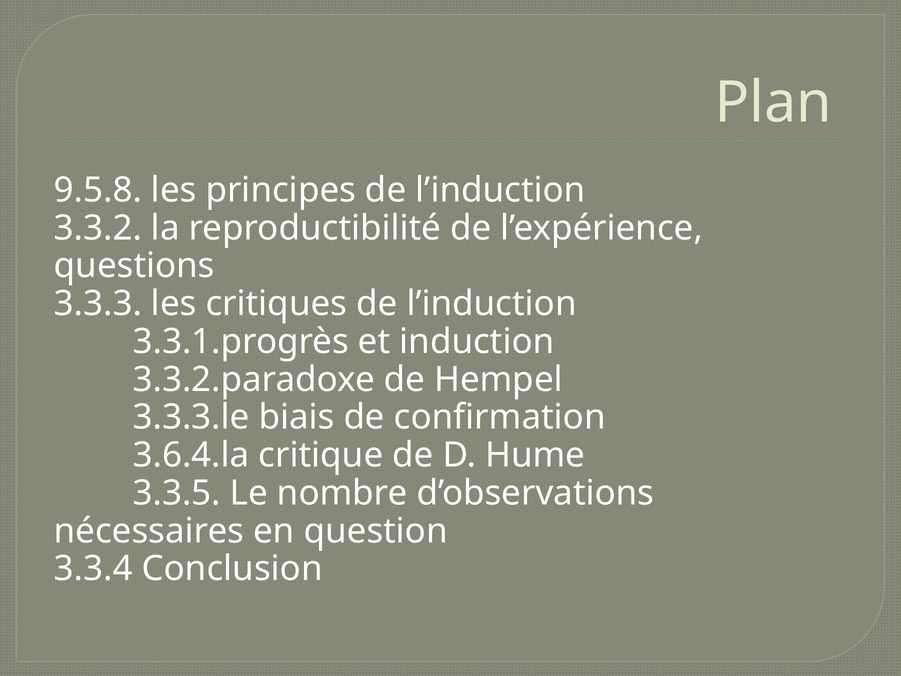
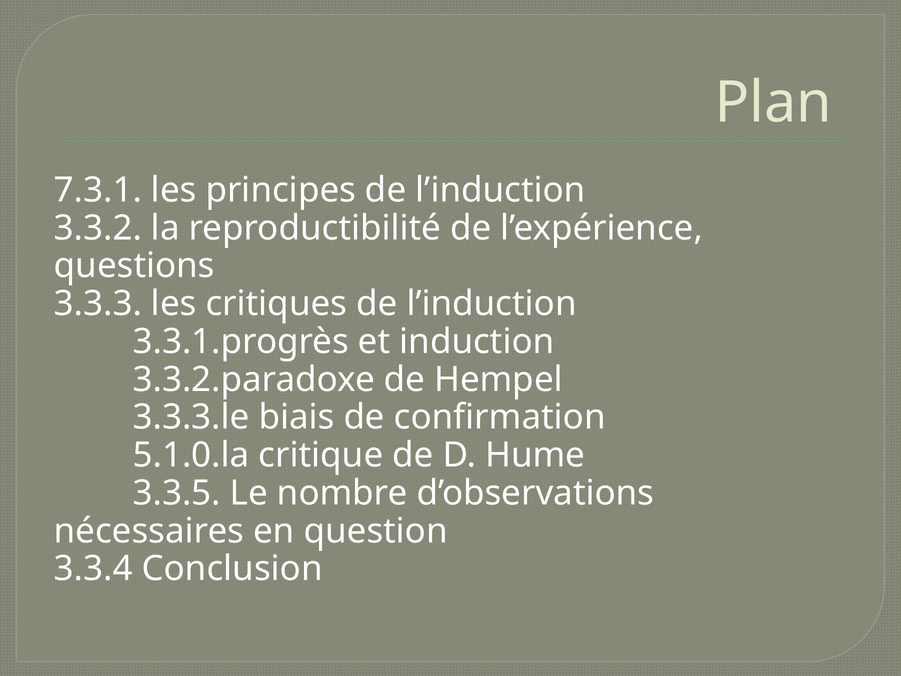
9.5.8: 9.5.8 -> 7.3.1 (98, 190)
3.6.4.la: 3.6.4.la -> 5.1.0.la (191, 455)
